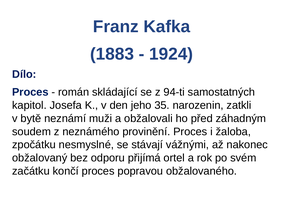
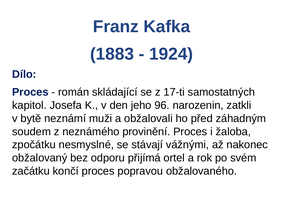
94-ti: 94-ti -> 17-ti (174, 92)
35: 35 -> 96 (162, 105)
